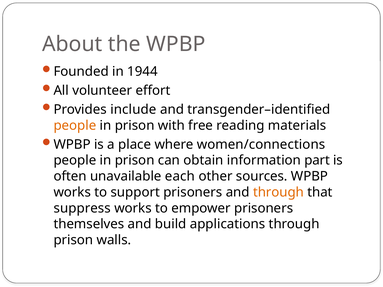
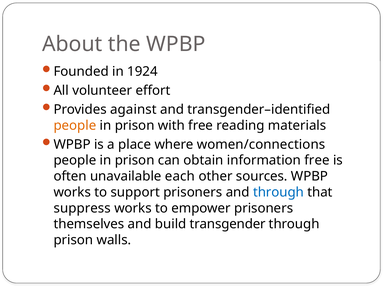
1944: 1944 -> 1924 (142, 71)
include: include -> against (133, 110)
information part: part -> free (317, 160)
through colour: orange -> blue (278, 192)
applications: applications -> transgender (228, 224)
